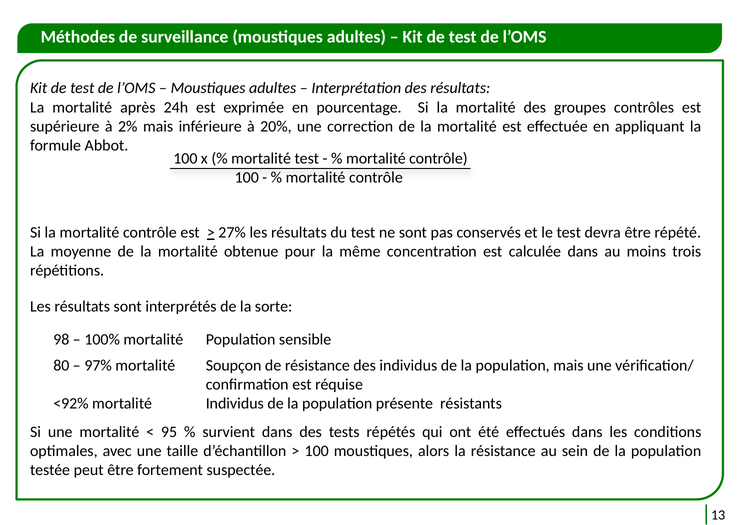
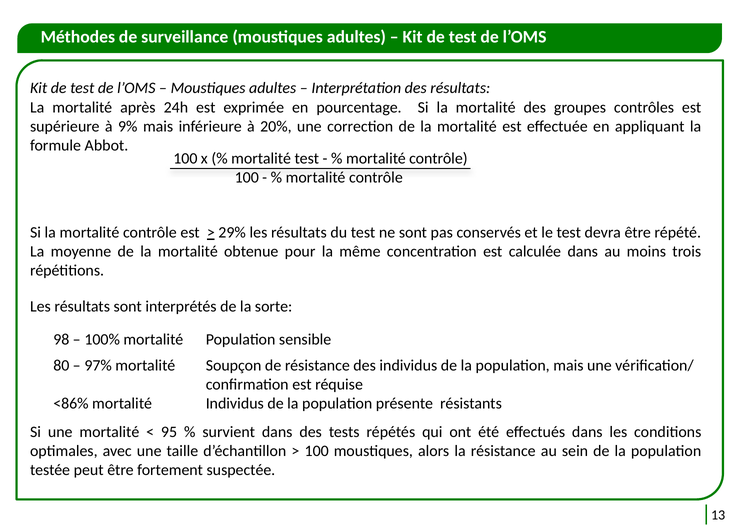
2%: 2% -> 9% (128, 126)
27%: 27% -> 29% (232, 233)
<92%: <92% -> <86% (71, 404)
